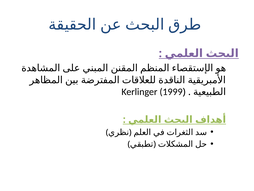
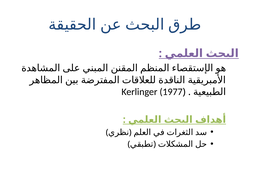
1999: 1999 -> 1977 (171, 92)
